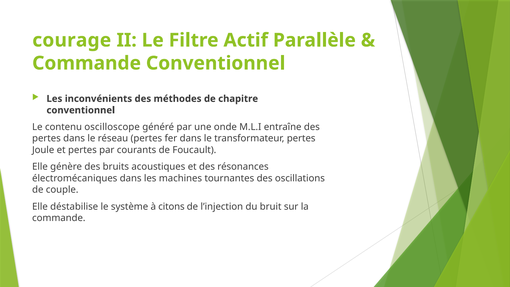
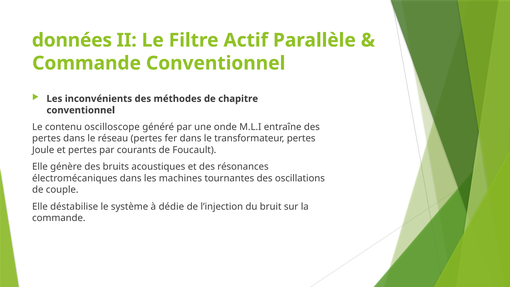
courage: courage -> données (72, 40)
citons: citons -> dédie (171, 206)
